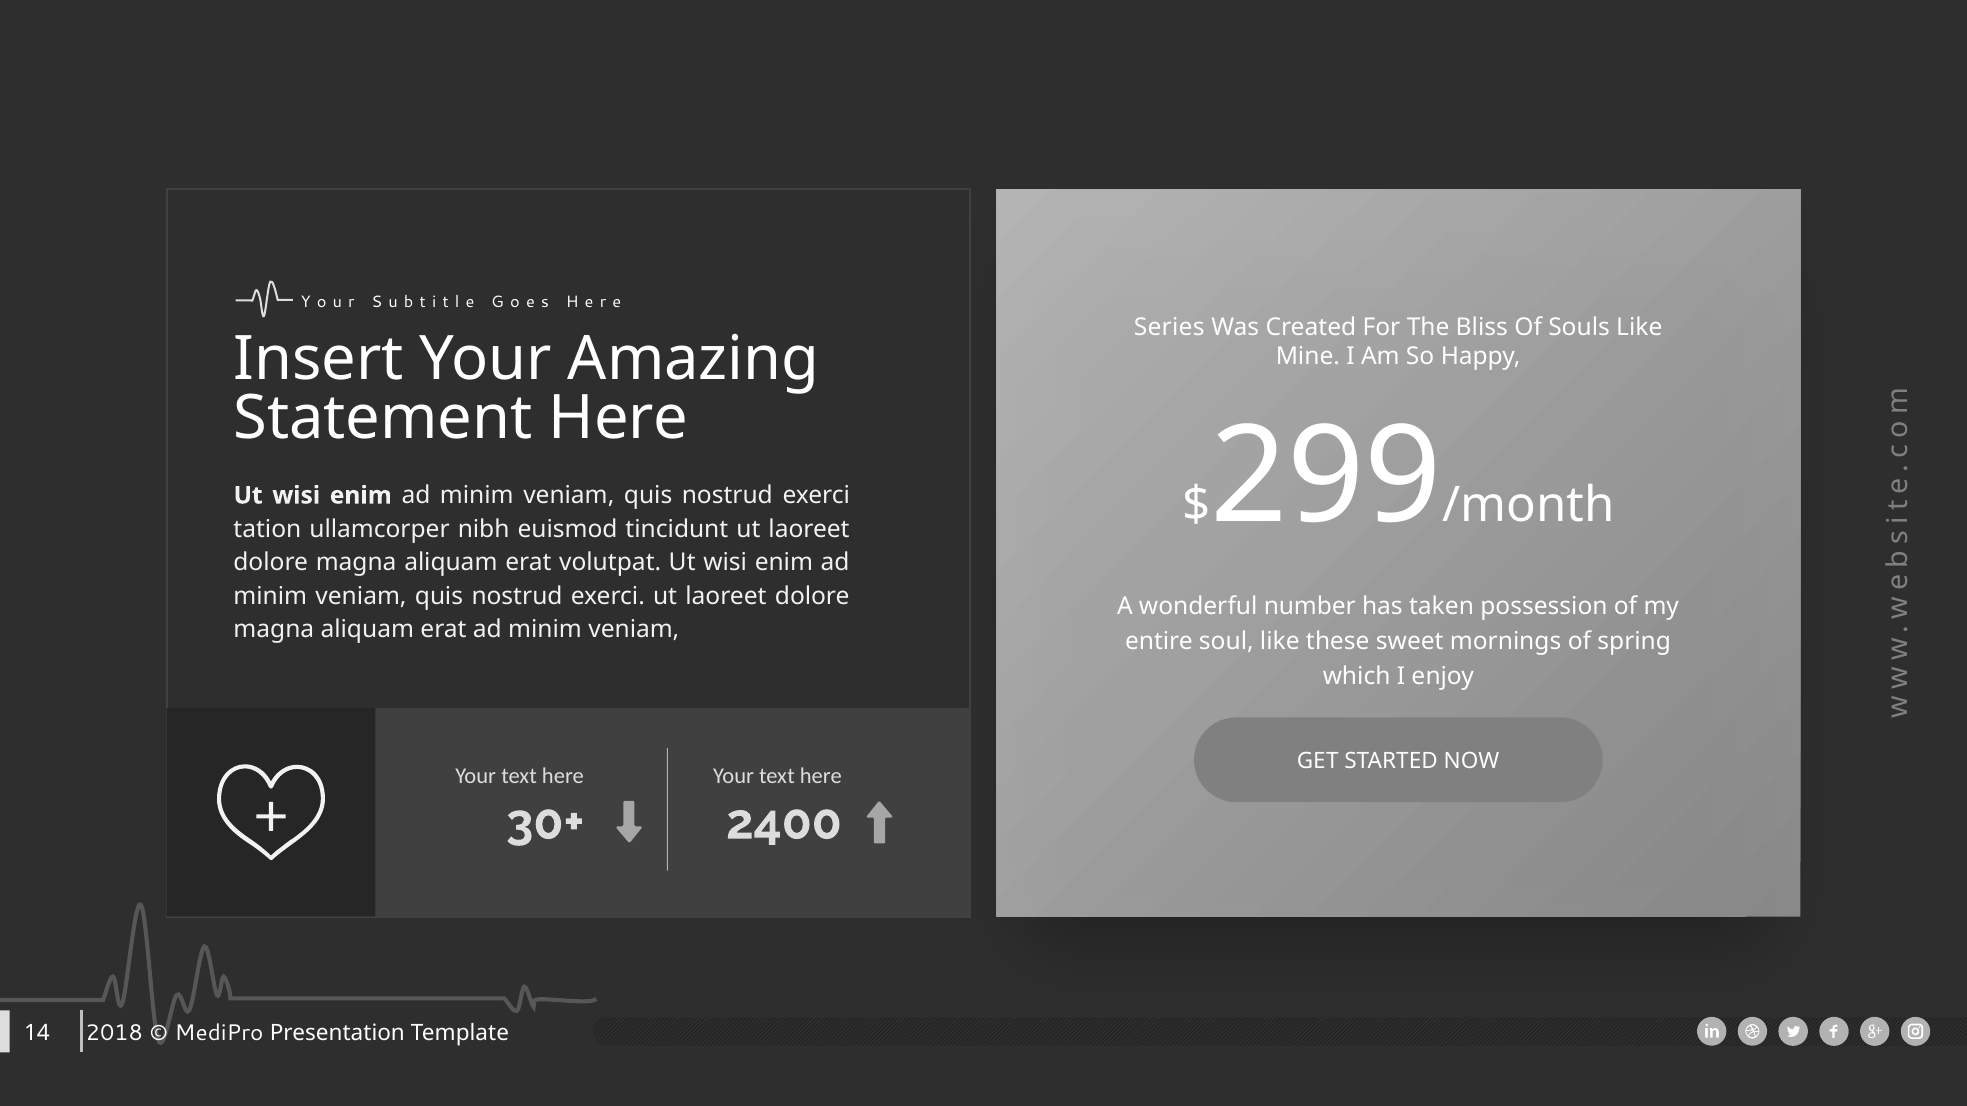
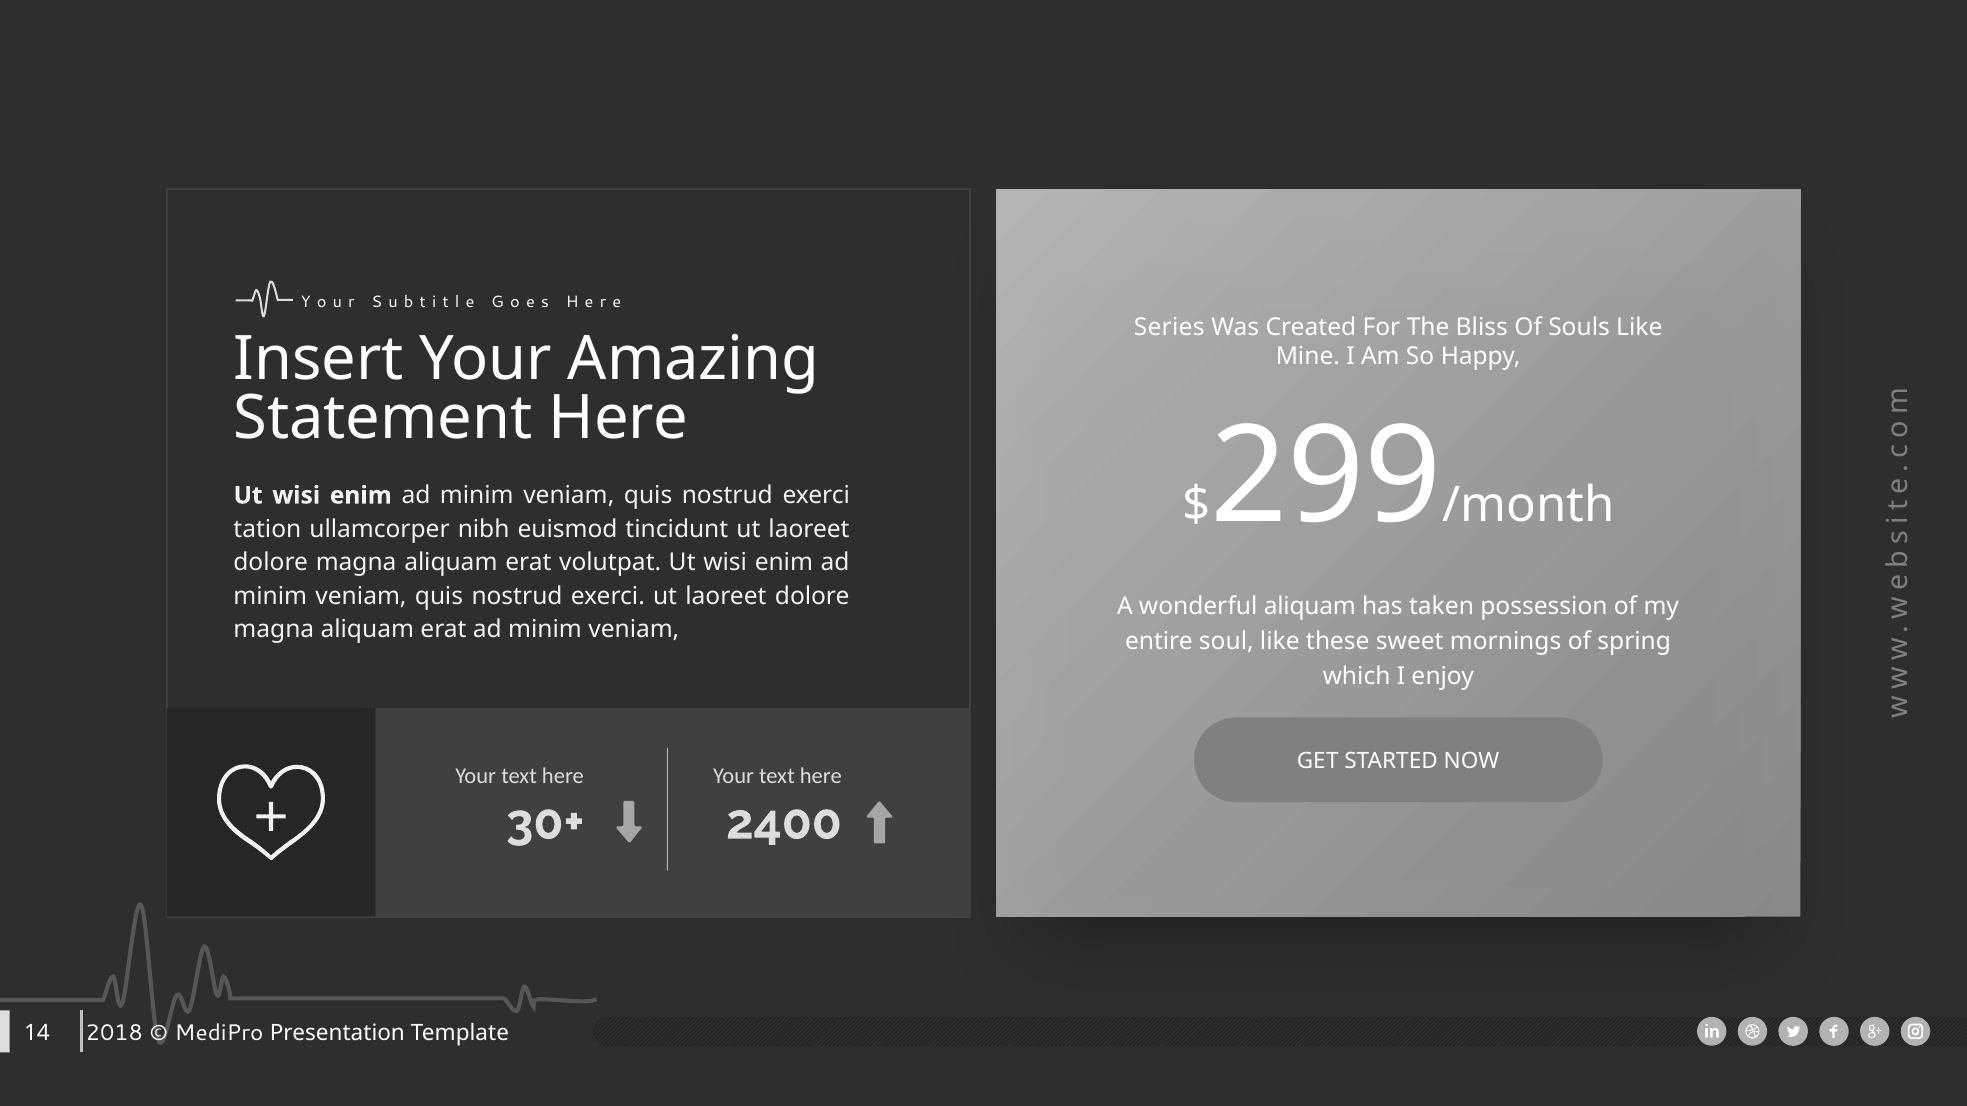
wonderful number: number -> aliquam (1310, 606)
